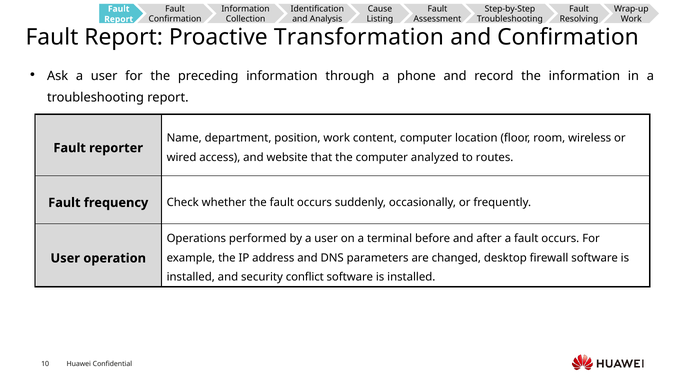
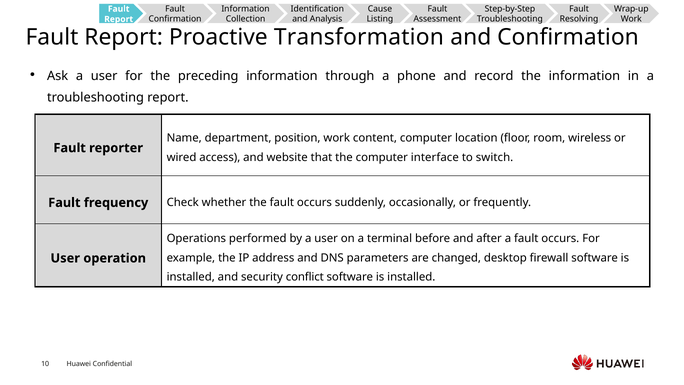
analyzed: analyzed -> interface (435, 157)
routes: routes -> switch (495, 157)
